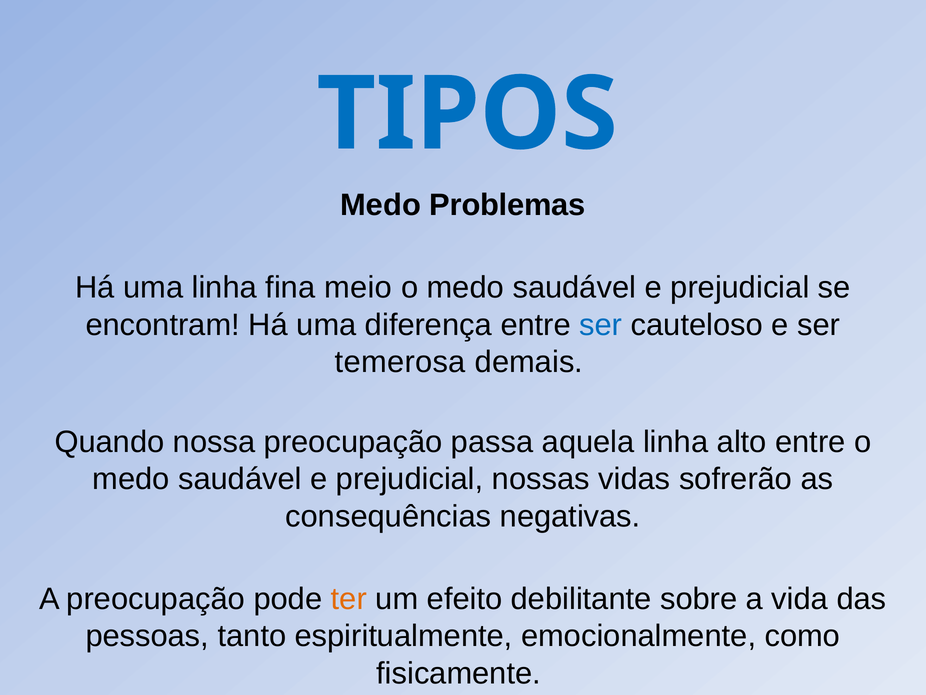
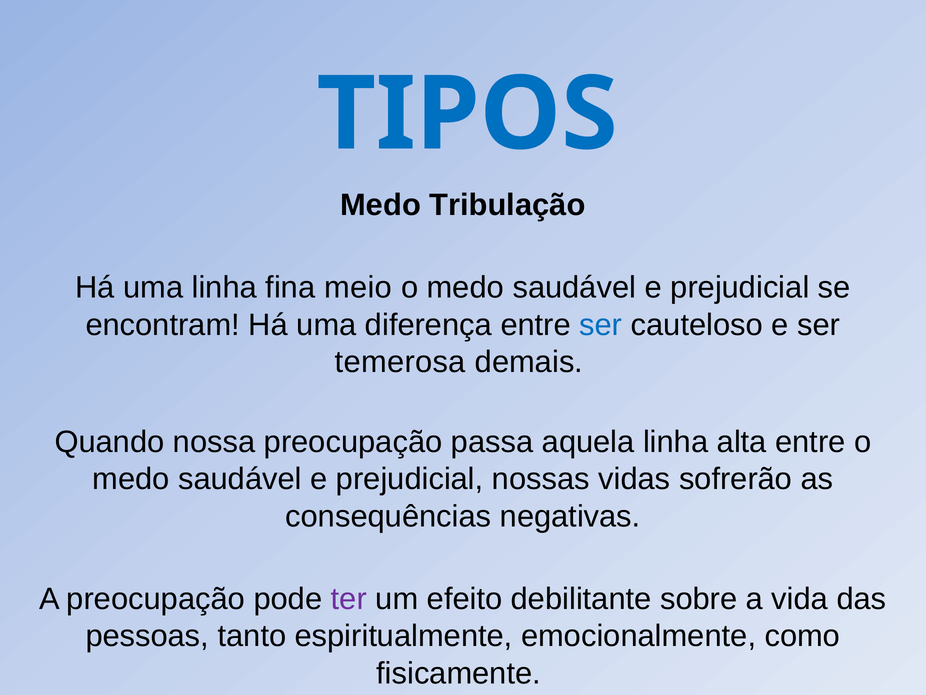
Problemas: Problemas -> Tribulação (507, 205)
alto: alto -> alta (742, 442)
ter colour: orange -> purple (349, 599)
